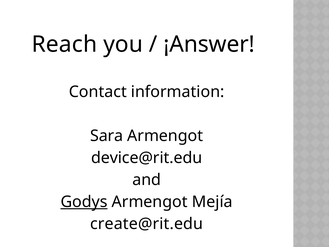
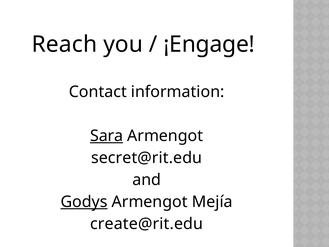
¡Answer: ¡Answer -> ¡Engage (209, 44)
Sara underline: none -> present (107, 136)
device@rit.edu: device@rit.edu -> secret@rit.edu (147, 158)
